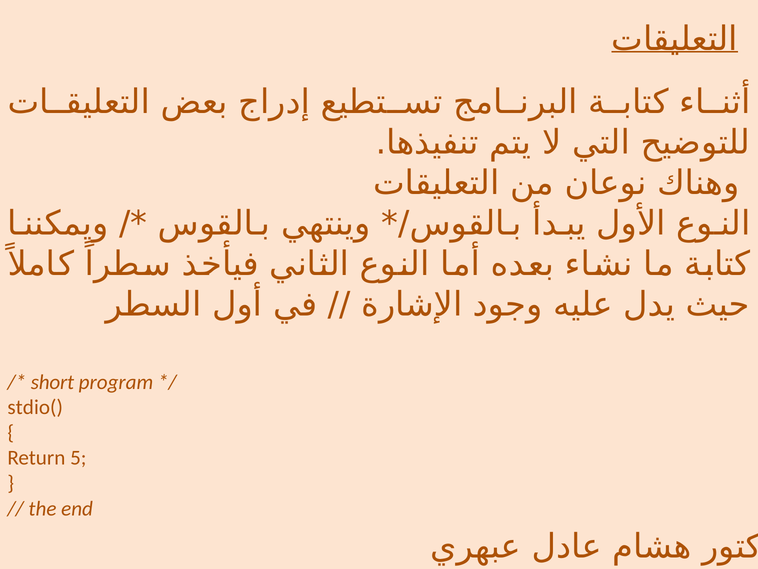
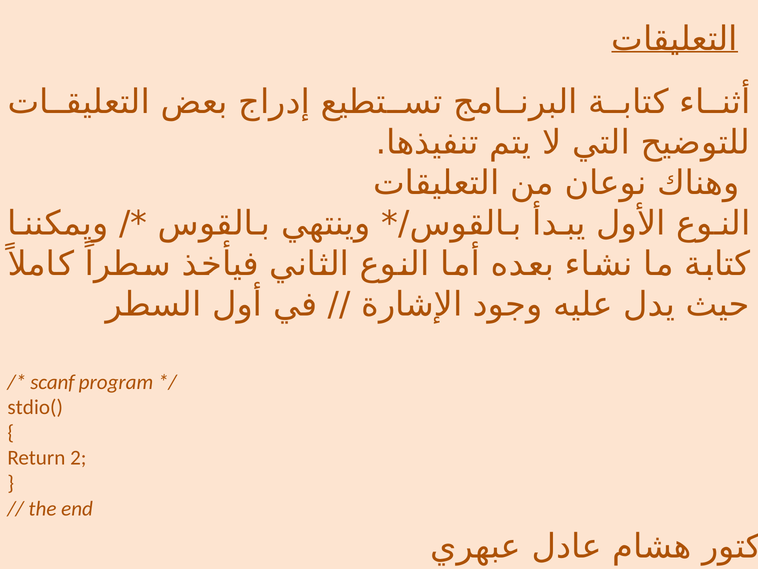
short: short -> scanf (52, 382)
5: 5 -> 2 (78, 458)
